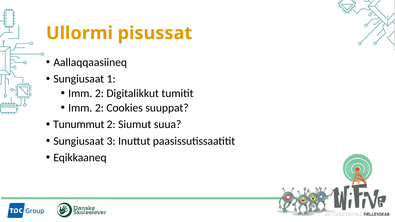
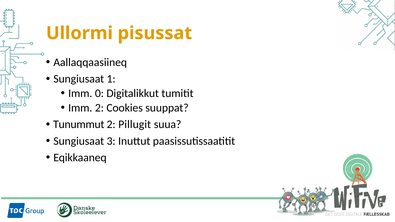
2: 2 -> 0 (99, 93)
Siumut: Siumut -> Pillugit (135, 125)
